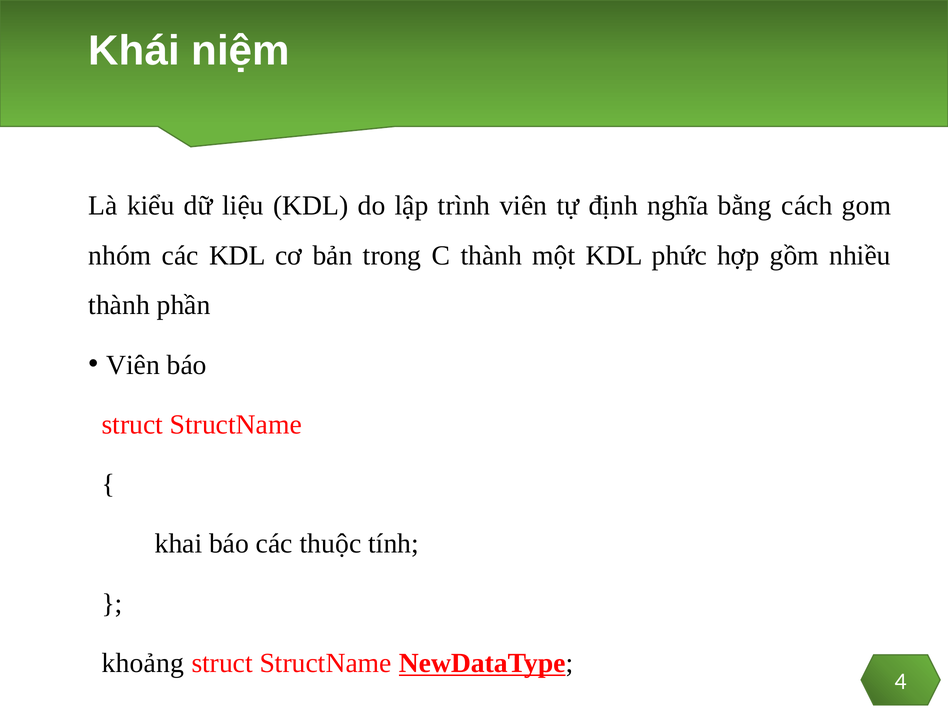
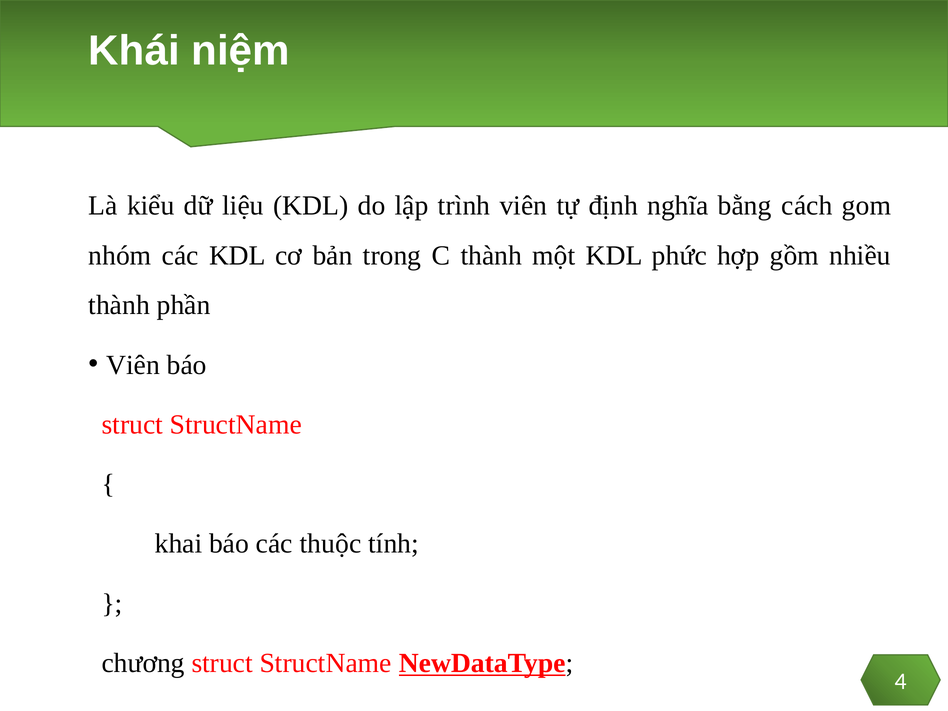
khoảng: khoảng -> chương (143, 663)
